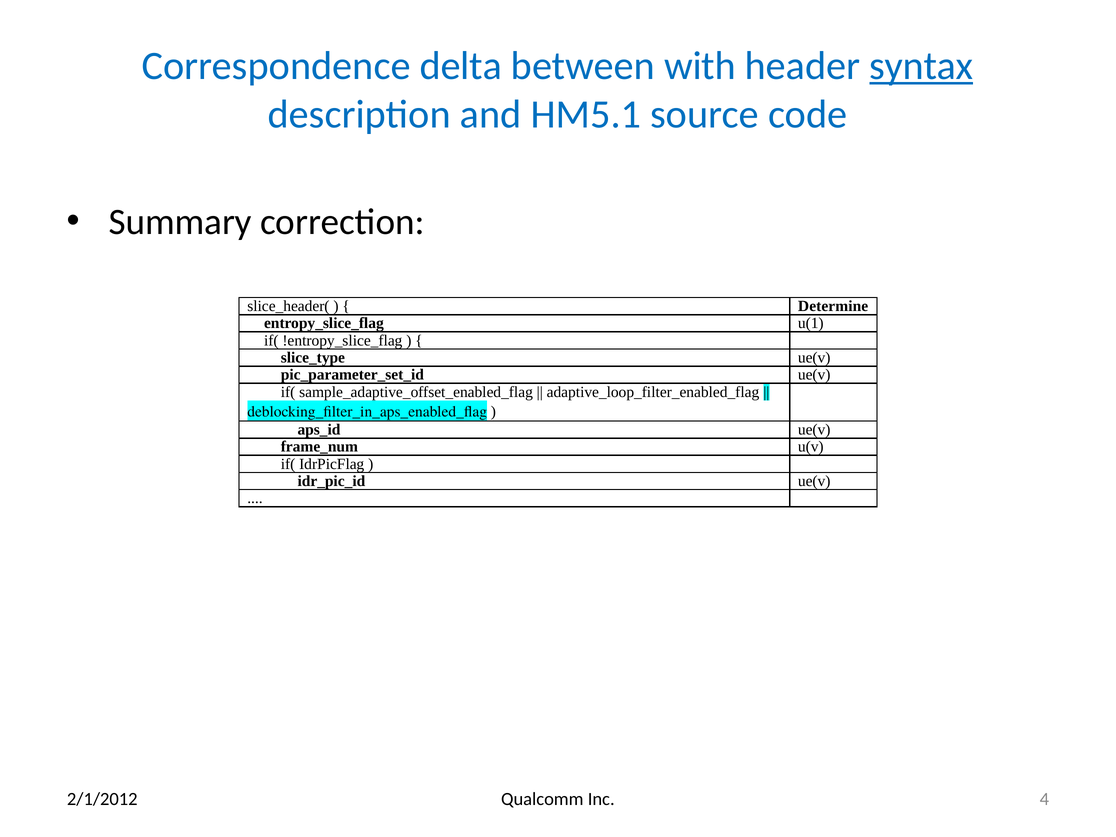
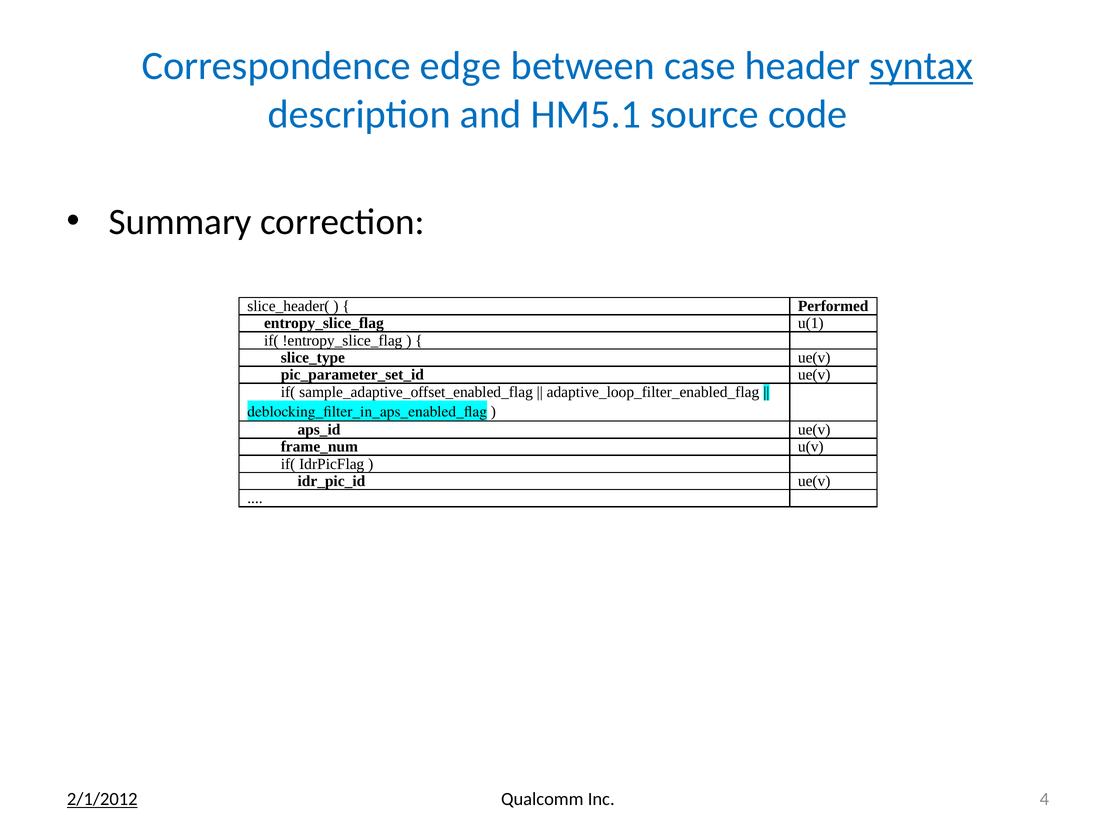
delta: delta -> edge (461, 66)
with: with -> case (700, 66)
Determine: Determine -> Performed (833, 306)
2/1/2012 underline: none -> present (102, 799)
